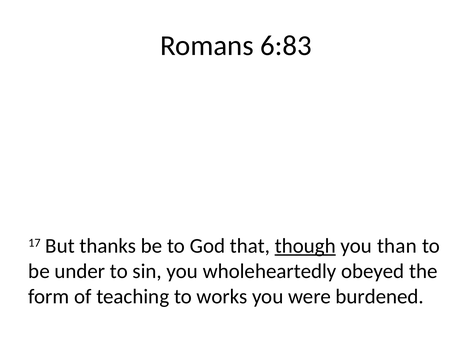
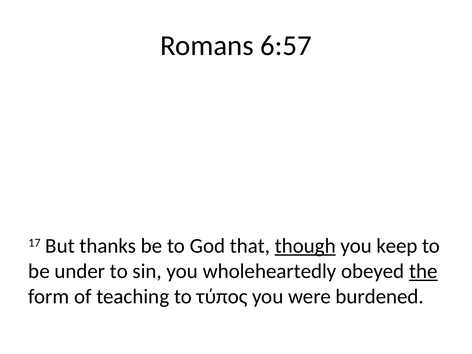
6:83: 6:83 -> 6:57 (286, 46)
than: than -> keep (397, 246)
the underline: none -> present (423, 271)
works: works -> τύπος (222, 296)
